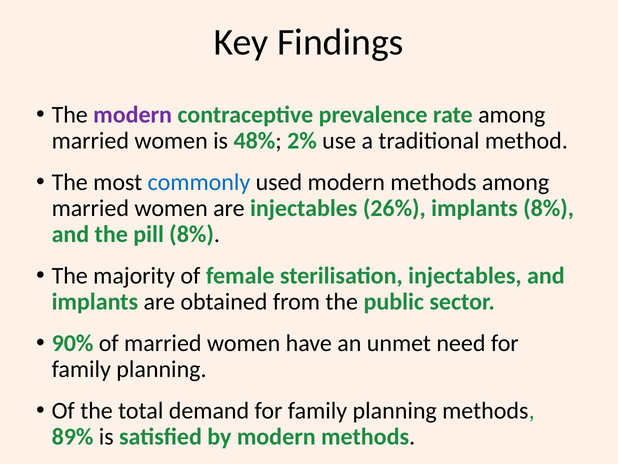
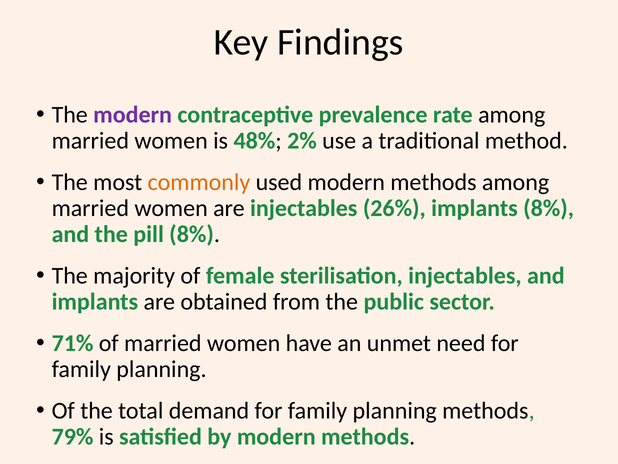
commonly colour: blue -> orange (199, 182)
90%: 90% -> 71% (73, 343)
89%: 89% -> 79% (73, 436)
